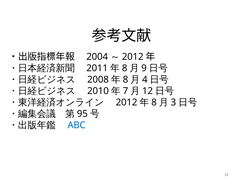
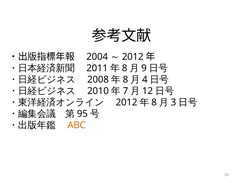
ABC colour: blue -> orange (77, 125)
